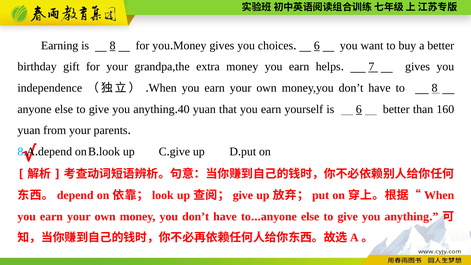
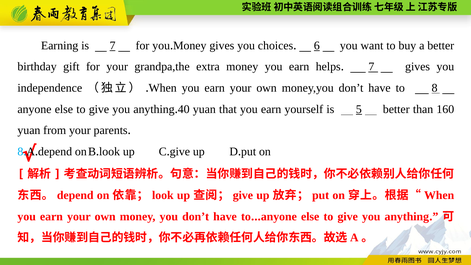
is 8: 8 -> 7 (113, 46)
is 6: 6 -> 5 (359, 109)
